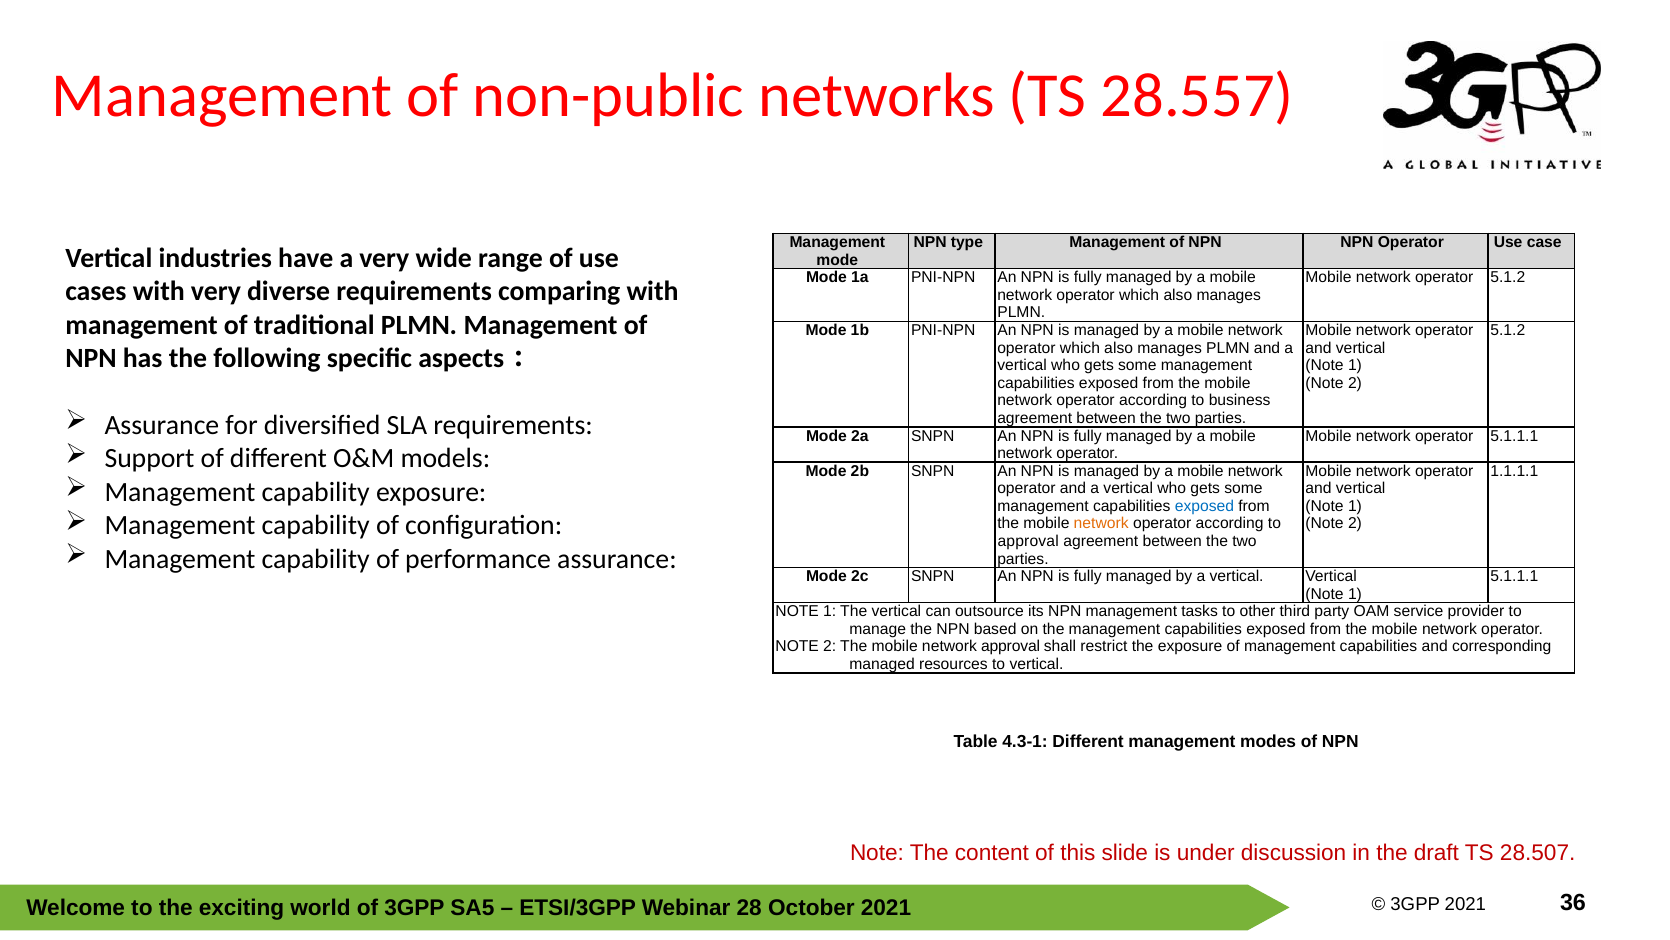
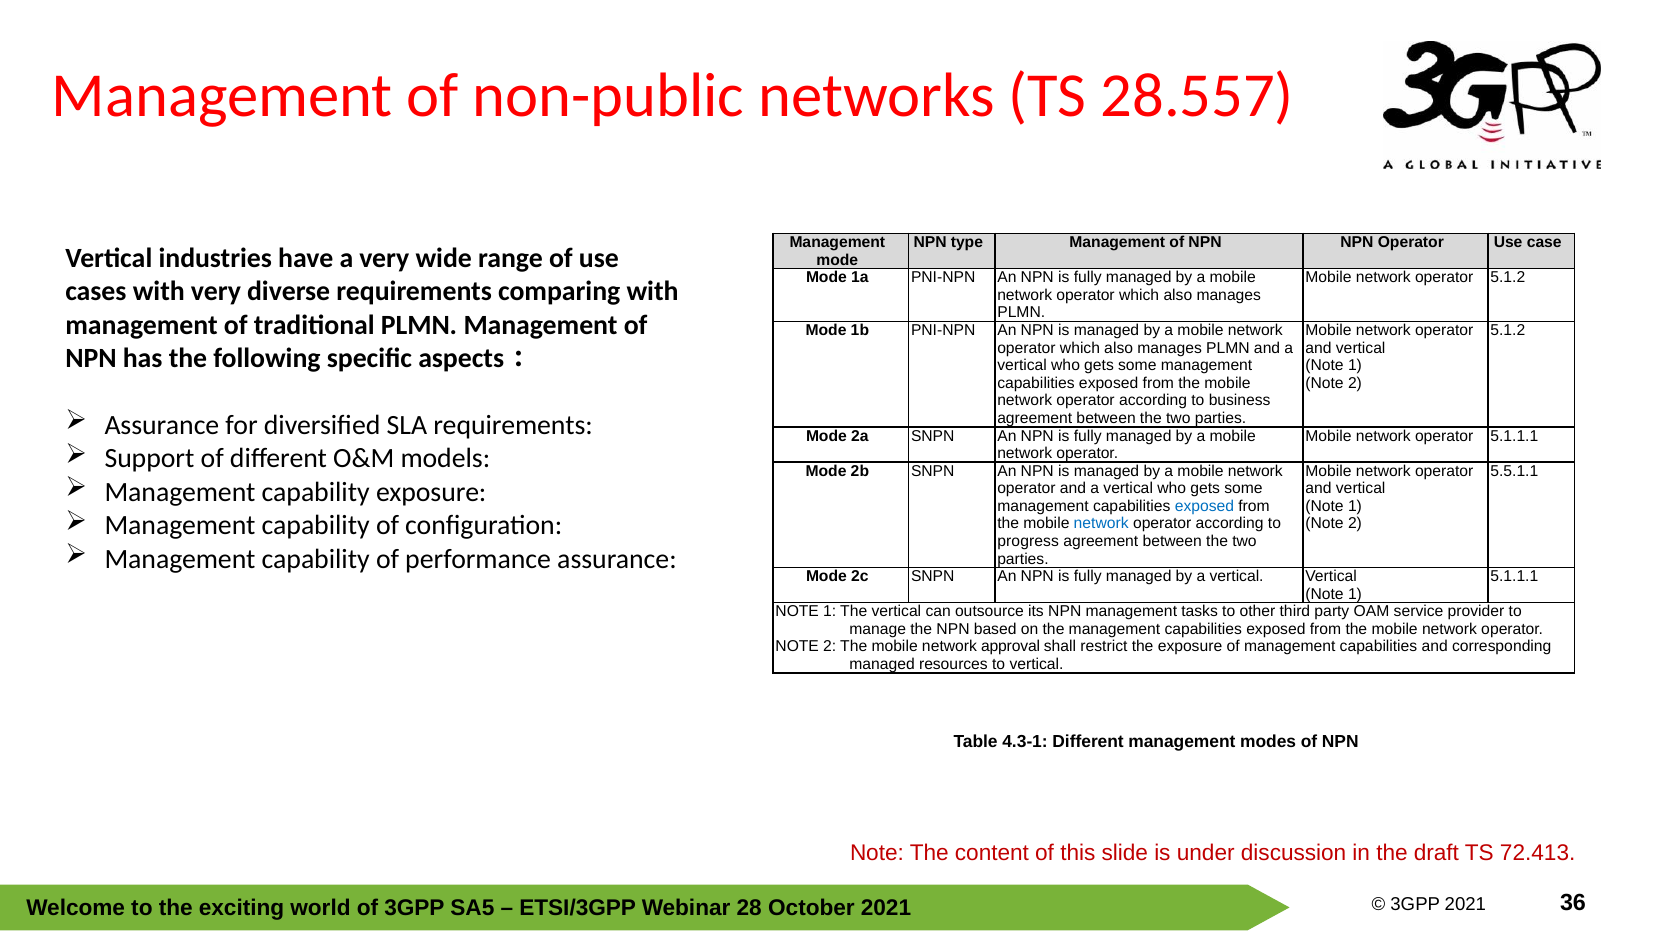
1.1.1.1: 1.1.1.1 -> 5.5.1.1 (1514, 471)
network colour: orange -> blue (1101, 523)
approval: approval -> progress (1028, 541)
28.507: 28.507 -> 72.413 (1538, 852)
